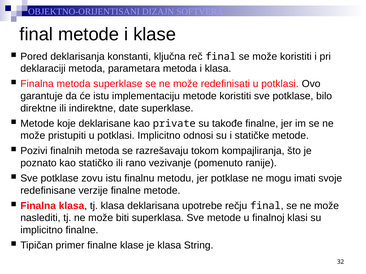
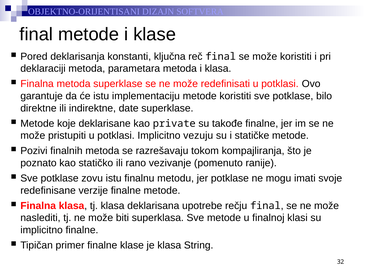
odnosi: odnosi -> vezuju (198, 136)
